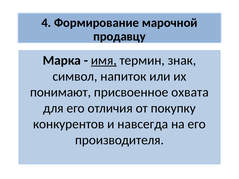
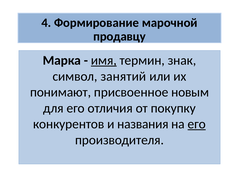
напиток: напиток -> занятий (123, 76)
охвата: охвата -> новым (190, 92)
навсегда: навсегда -> названия (143, 124)
его underline: none -> present (197, 124)
